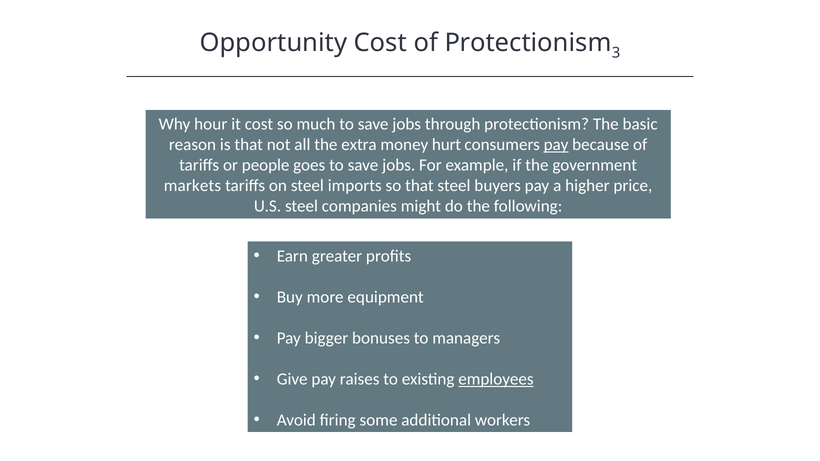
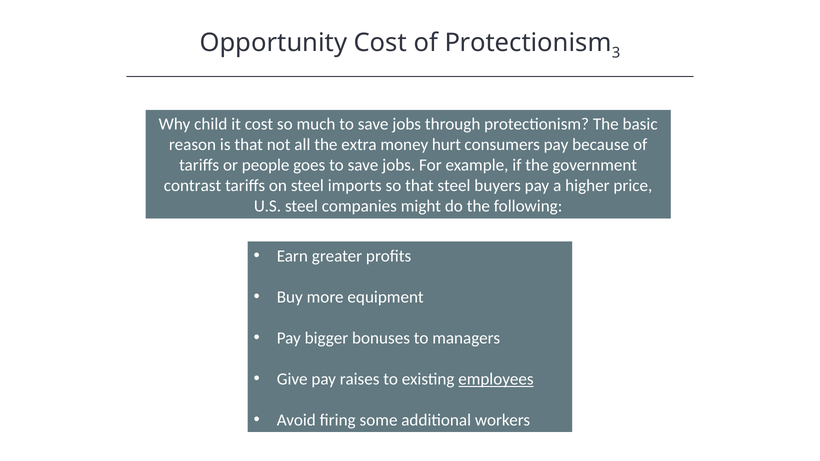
hour: hour -> child (211, 124)
pay underline: present -> none (556, 145)
markets: markets -> contrast (193, 186)
